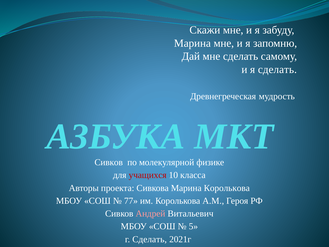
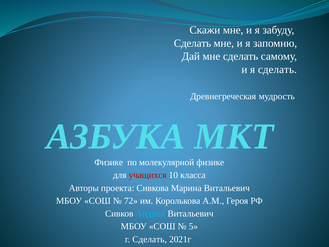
Марина: Марина -> Сделать (192, 43)
Сивков: Сивков -> Физике (109, 162)
Марина Королькова: Королькова -> Витальевич (227, 188)
77: 77 -> 72 (131, 201)
Андрей colour: pink -> light blue (150, 213)
